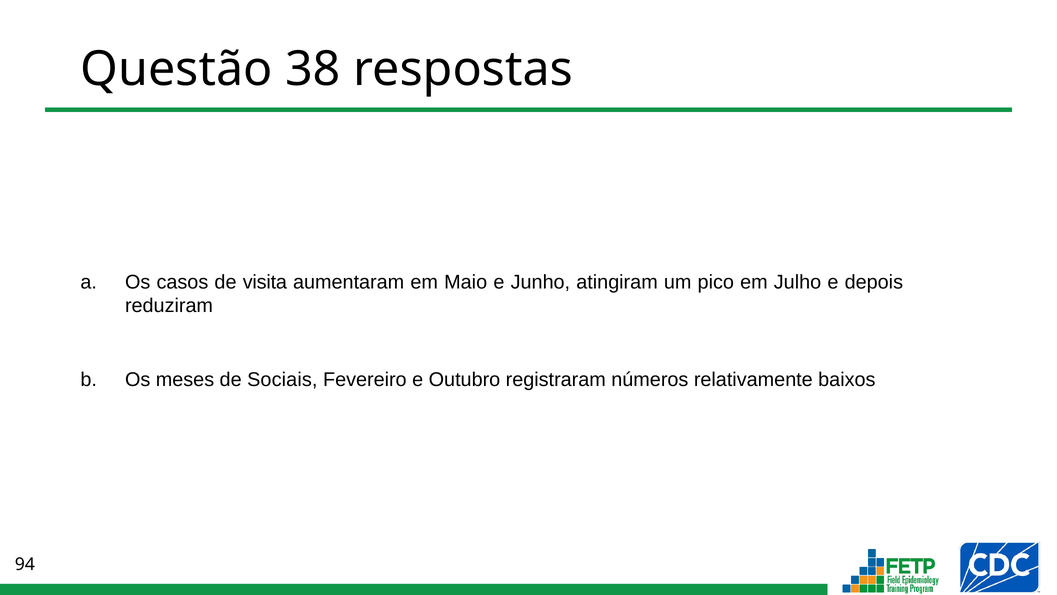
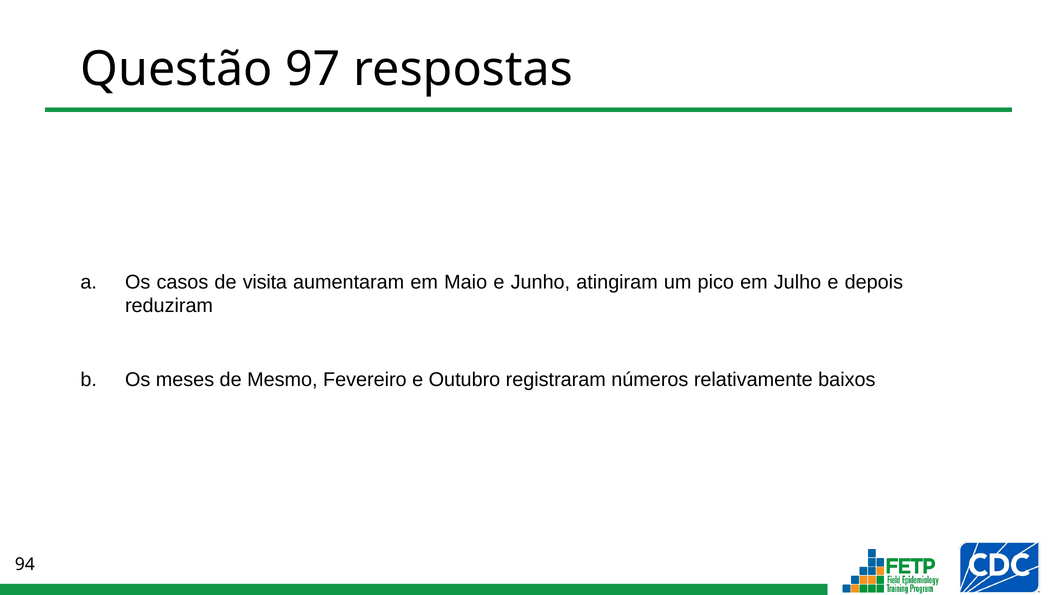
38: 38 -> 97 (313, 69)
Sociais: Sociais -> Mesmo (282, 380)
